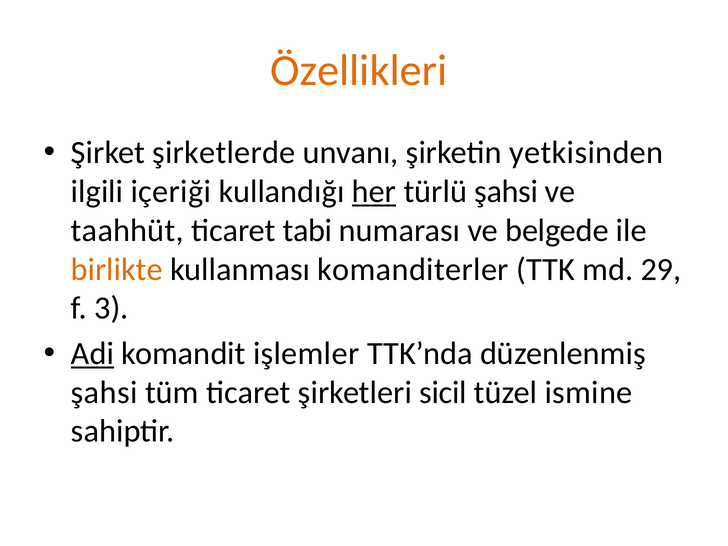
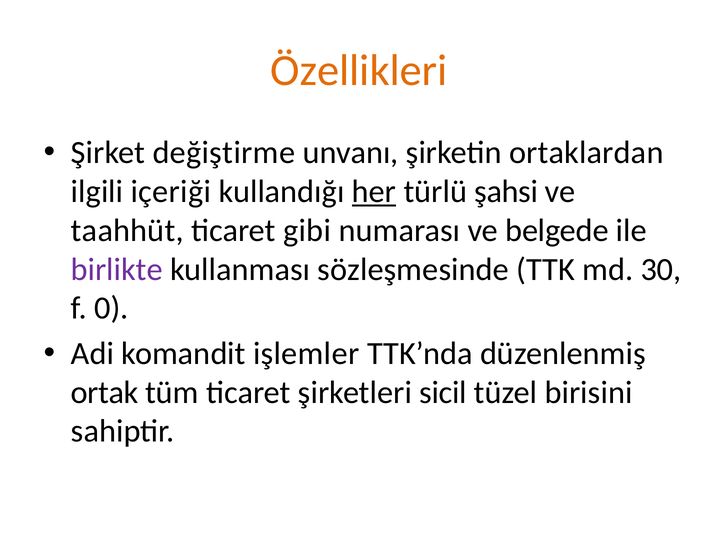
şirketlerde: şirketlerde -> değiştirme (224, 153)
yetkisinden: yetkisinden -> ortaklardan (586, 153)
tabi: tabi -> gibi (307, 230)
birlikte colour: orange -> purple (117, 269)
komanditerler: komanditerler -> sözleşmesinde (413, 269)
29: 29 -> 30 (661, 269)
3: 3 -> 0 (111, 308)
Adi underline: present -> none (93, 354)
şahsi: şahsi -> ortak (105, 392)
ismine: ismine -> birisini (589, 392)
